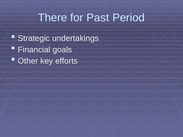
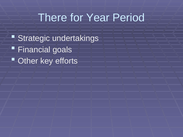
Past: Past -> Year (98, 18)
